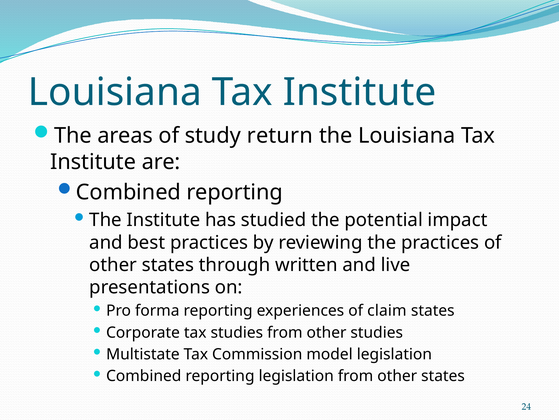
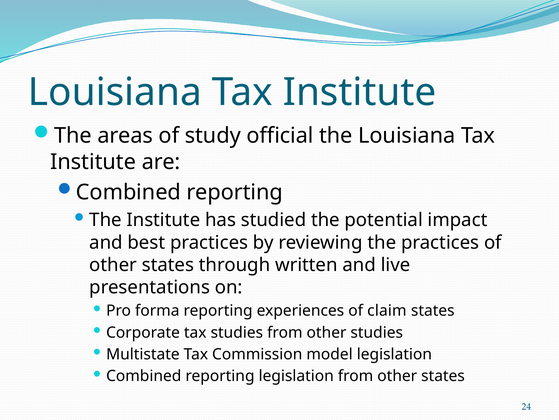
return: return -> official (280, 136)
